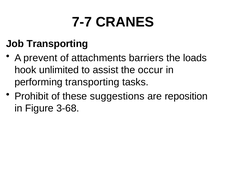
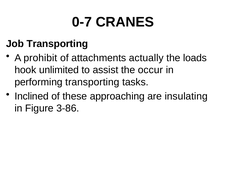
7-7: 7-7 -> 0-7 (82, 22)
prevent: prevent -> prohibit (40, 58)
barriers: barriers -> actually (146, 58)
Prohibit: Prohibit -> Inclined (32, 96)
suggestions: suggestions -> approaching (117, 96)
reposition: reposition -> insulating (186, 96)
3-68: 3-68 -> 3-86 (68, 108)
